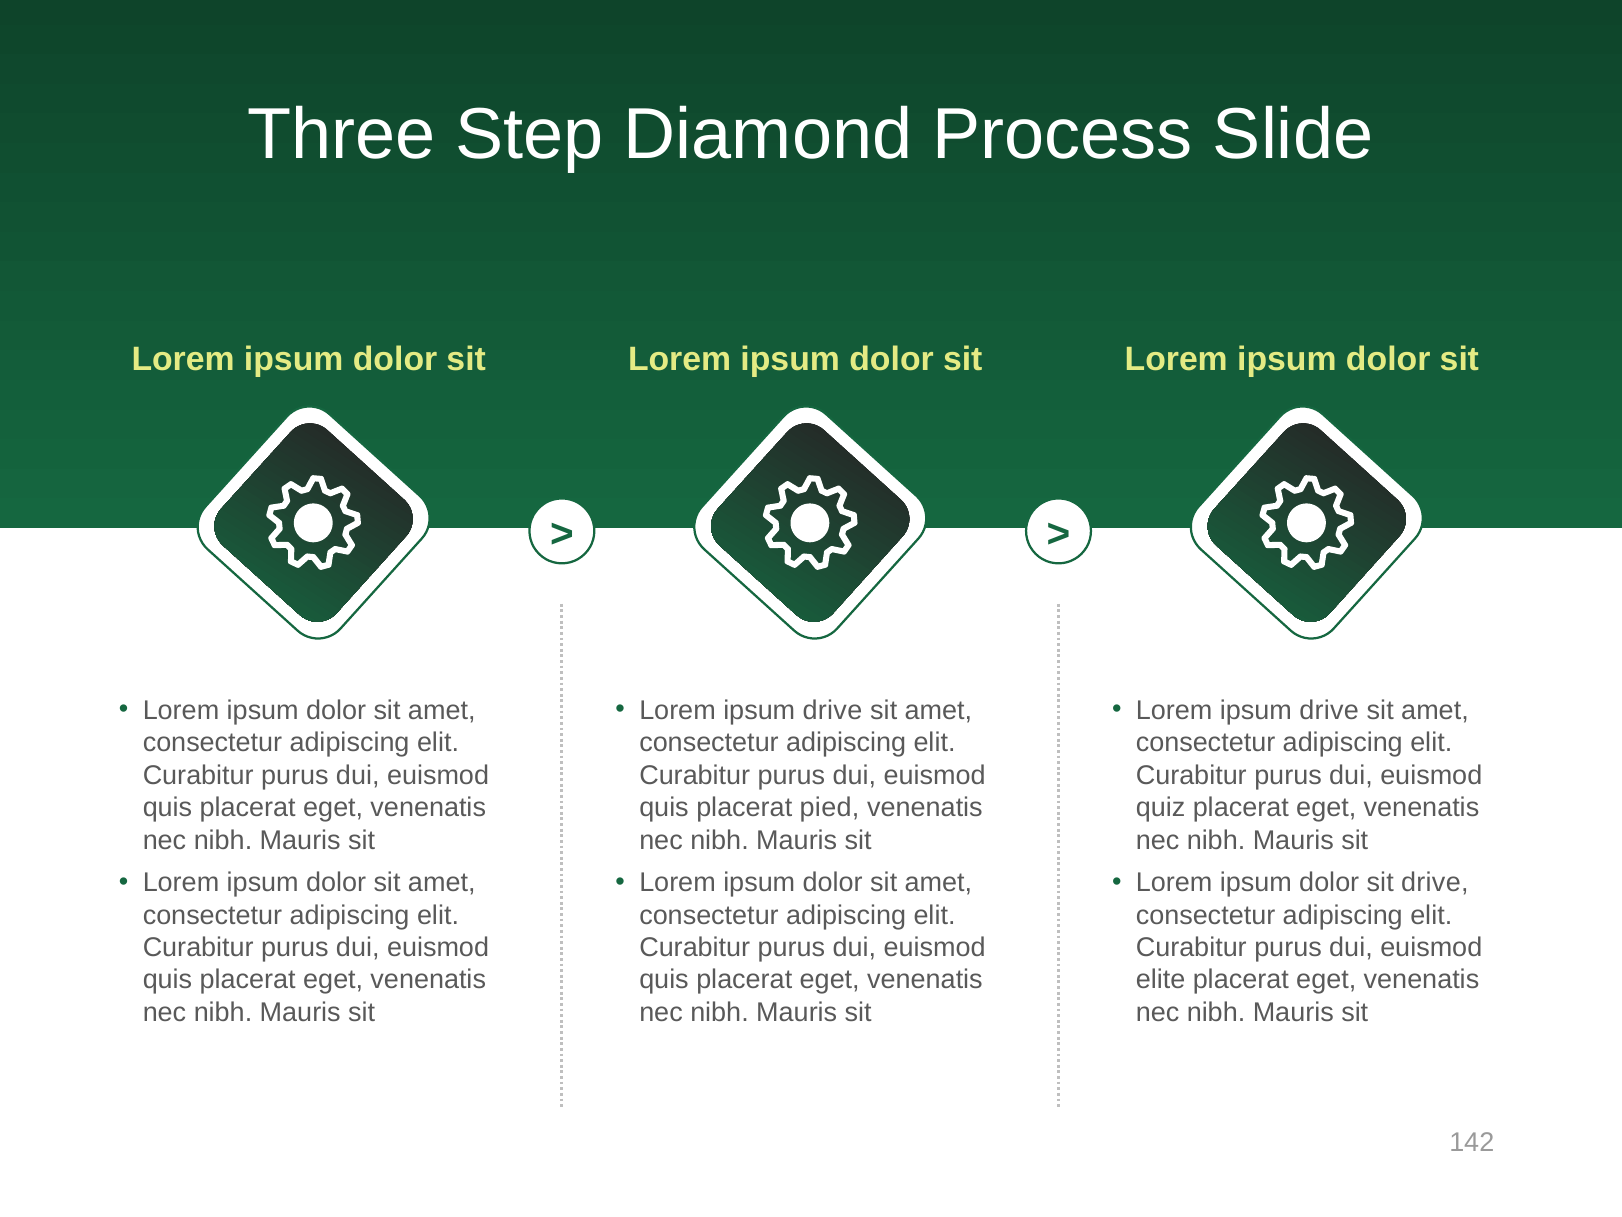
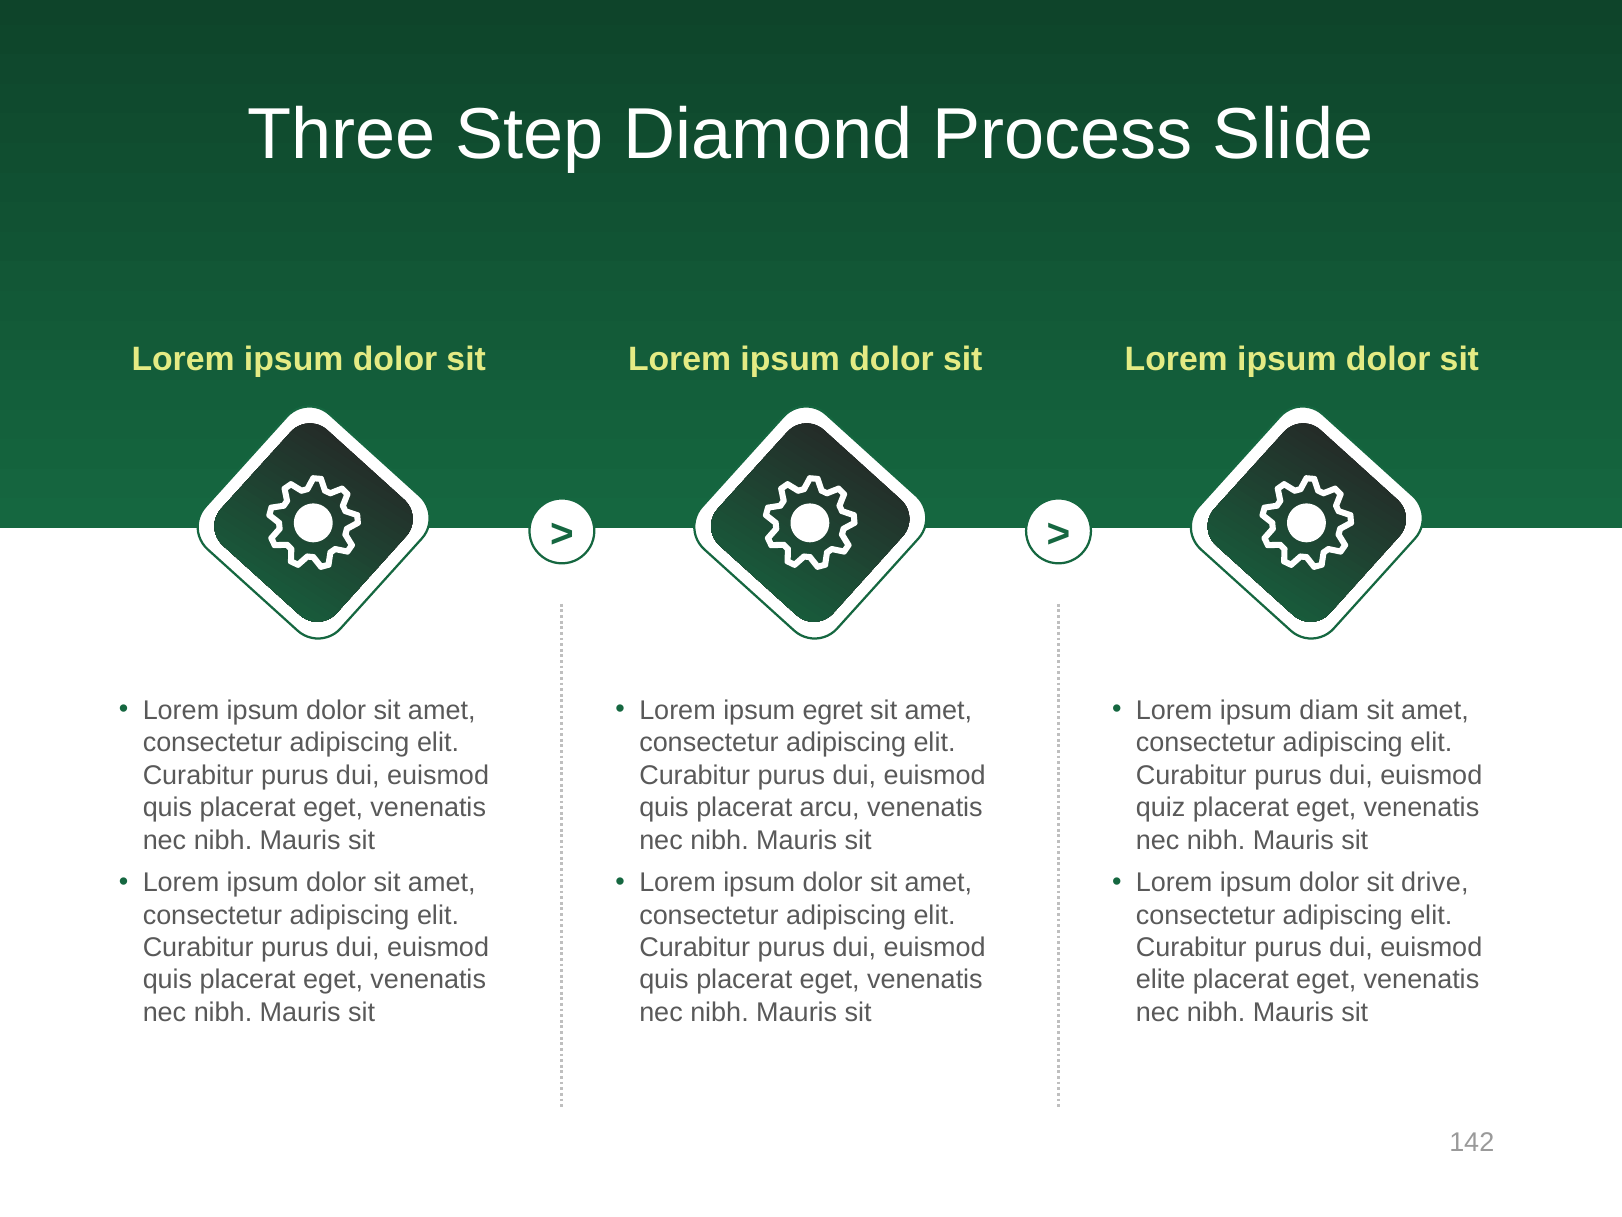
drive: drive -> egret (833, 710)
drive: drive -> diam (1329, 710)
pied: pied -> arcu (830, 807)
